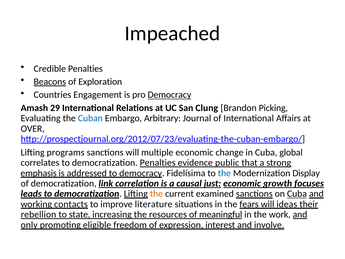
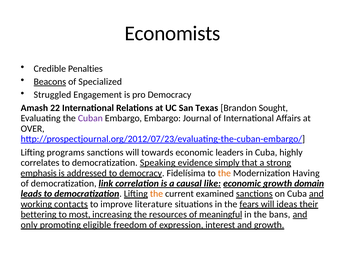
Impeached: Impeached -> Economists (173, 33)
Exploration: Exploration -> Specialized (100, 82)
Countries: Countries -> Struggled (52, 95)
Democracy underline: present -> none (169, 95)
29: 29 -> 22 (55, 108)
Clung: Clung -> Texas (207, 108)
Picking: Picking -> Sought (273, 108)
Cuban colour: blue -> purple (90, 118)
Embargo Arbitrary: Arbitrary -> Embargo (162, 118)
multiple: multiple -> towards (157, 152)
change: change -> leaders (230, 152)
global: global -> highly (291, 152)
democratization Penalties: Penalties -> Speaking (158, 163)
public: public -> simply (227, 163)
the colour: blue -> orange (224, 173)
Display: Display -> Having (306, 173)
just: just -> like (212, 183)
focuses: focuses -> domain (309, 183)
Cuba underline: present -> none (297, 194)
rebellion: rebellion -> bettering (39, 214)
state: state -> most (80, 214)
work: work -> bans (280, 214)
and involve: involve -> growth (269, 225)
